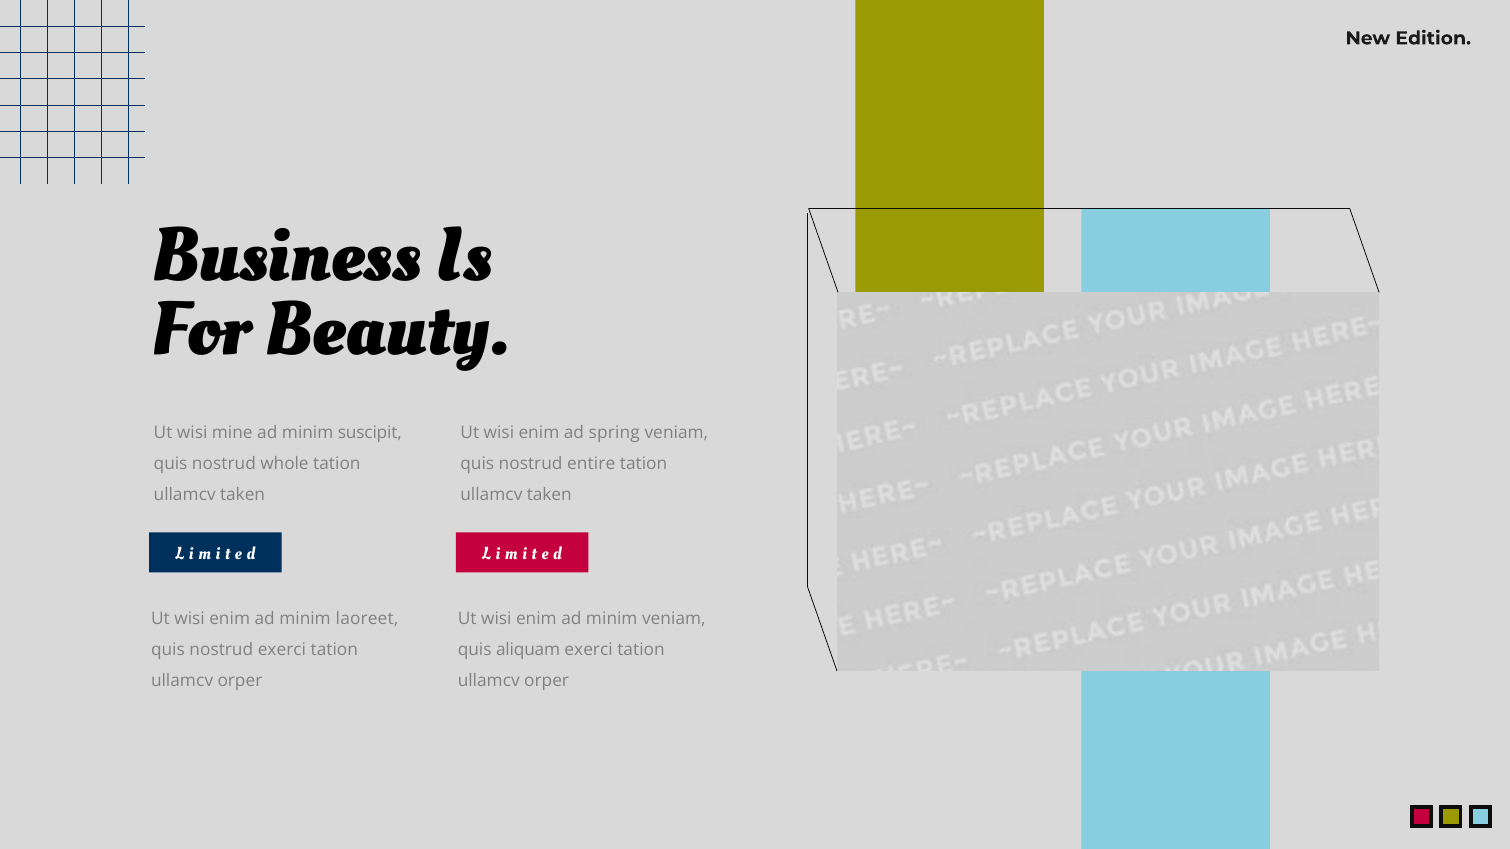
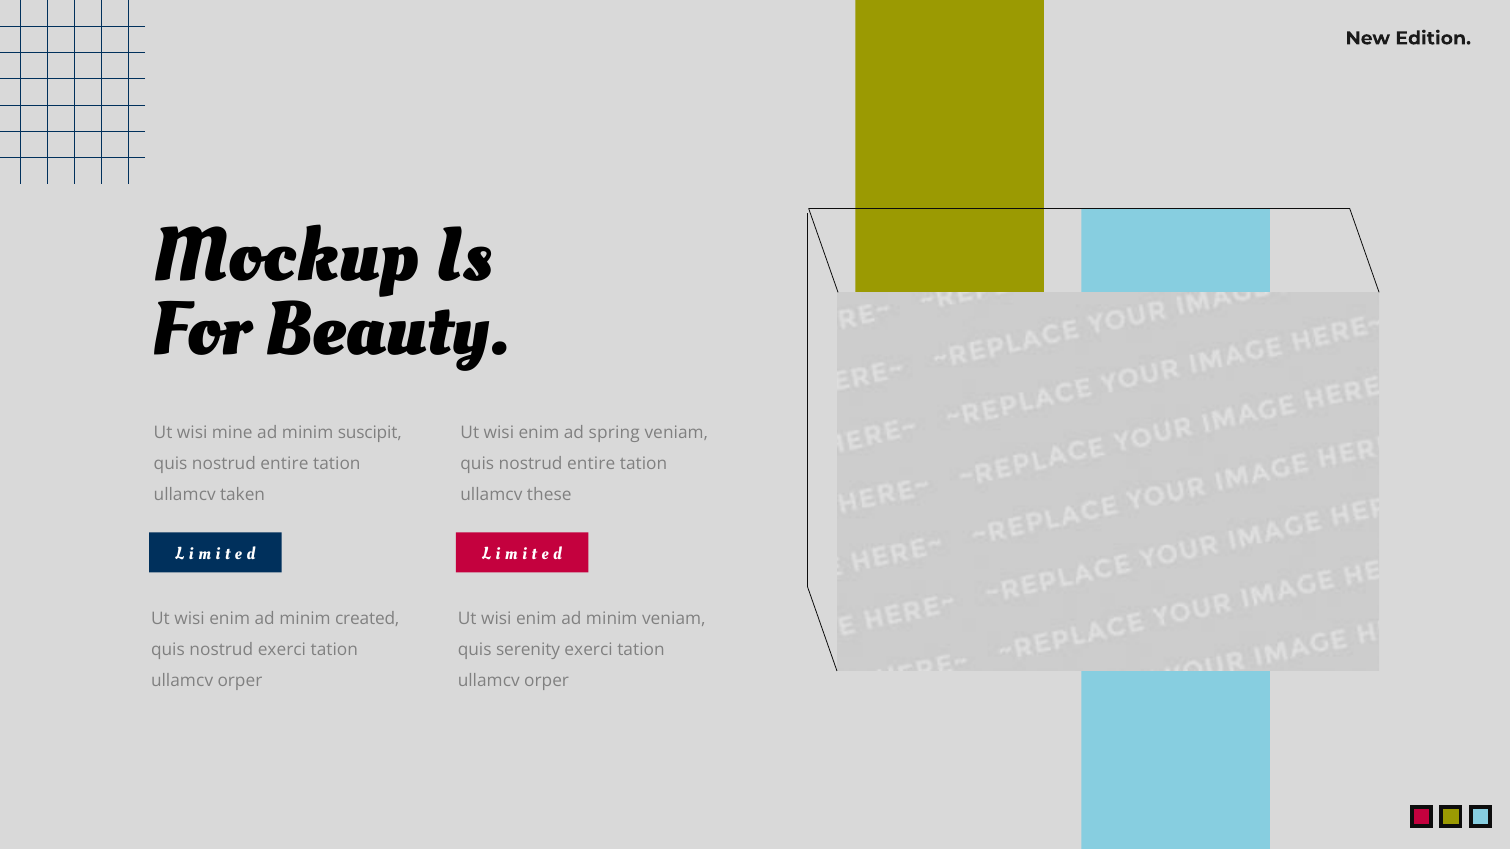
Business: Business -> Mockup (286, 256)
whole: whole -> entire (284, 464)
taken: taken -> these (549, 495)
laoreet: laoreet -> created (367, 619)
aliquam: aliquam -> serenity (528, 650)
